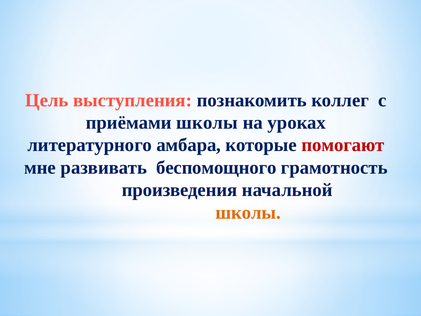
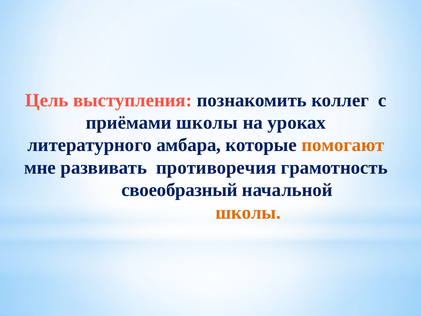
помогают colour: red -> orange (343, 145)
беспомощного: беспомощного -> противоречия (216, 167)
произведения: произведения -> своеобразный (180, 190)
